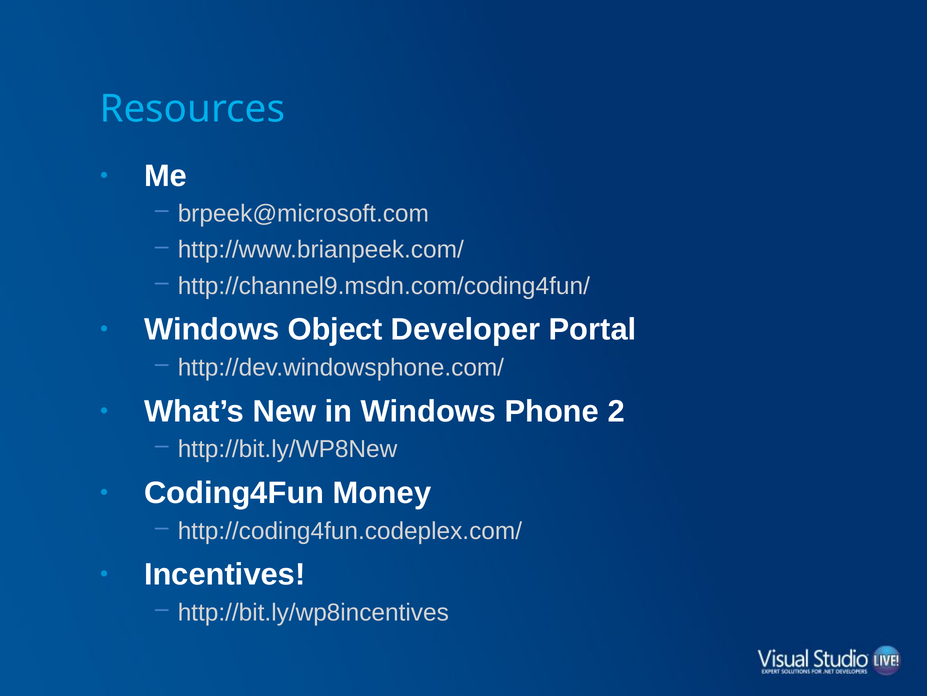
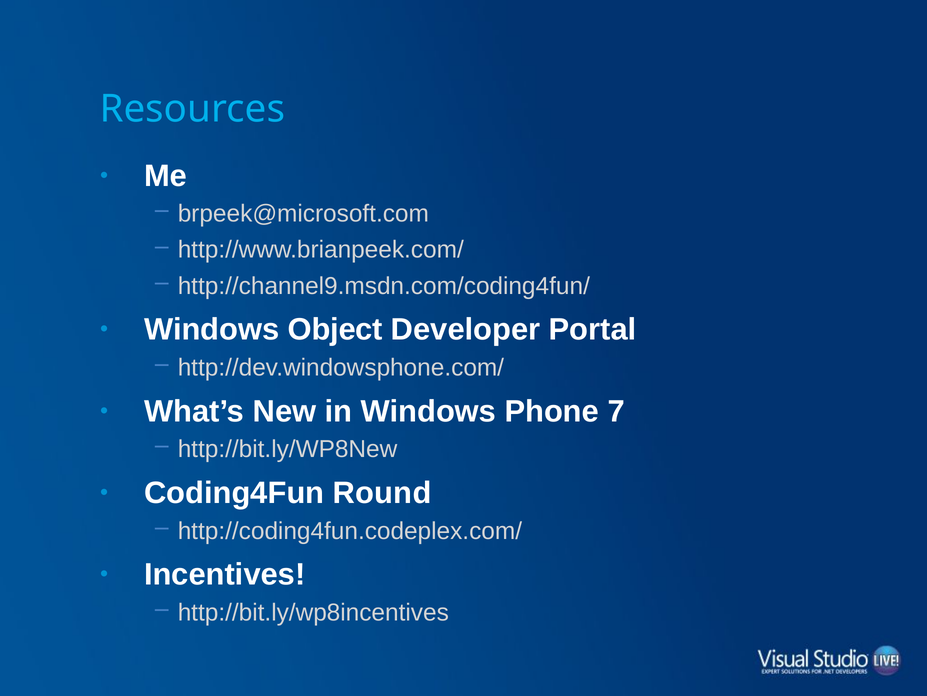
2: 2 -> 7 (616, 411)
Money: Money -> Round (382, 493)
